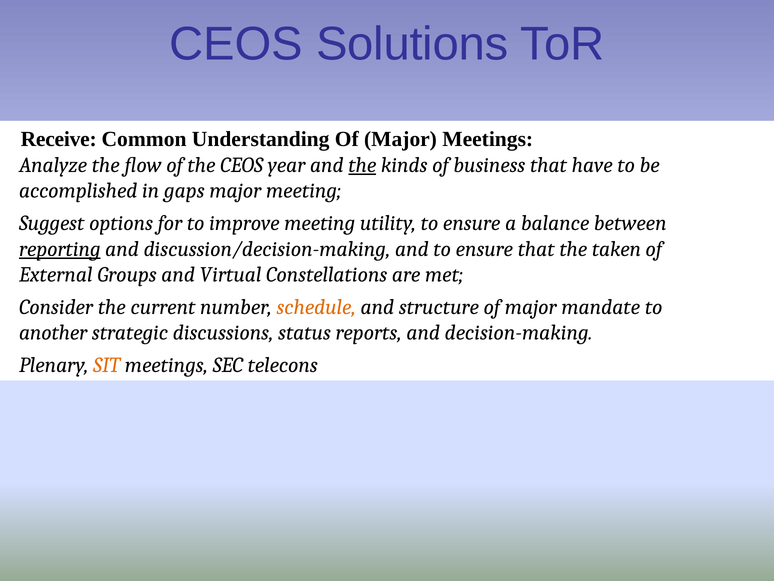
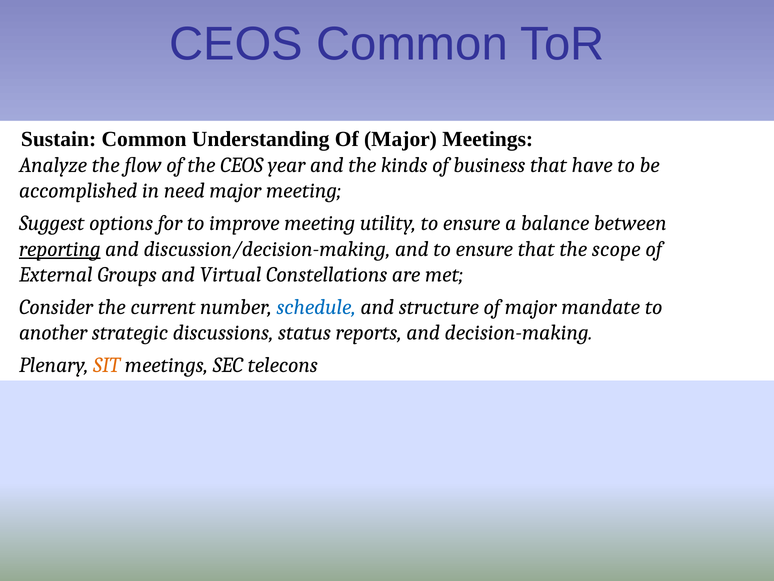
CEOS Solutions: Solutions -> Common (412, 44)
Receive: Receive -> Sustain (59, 139)
the underline: present -> none (362, 165)
gaps: gaps -> need (184, 191)
taken: taken -> scope (616, 249)
schedule colour: orange -> blue (316, 307)
